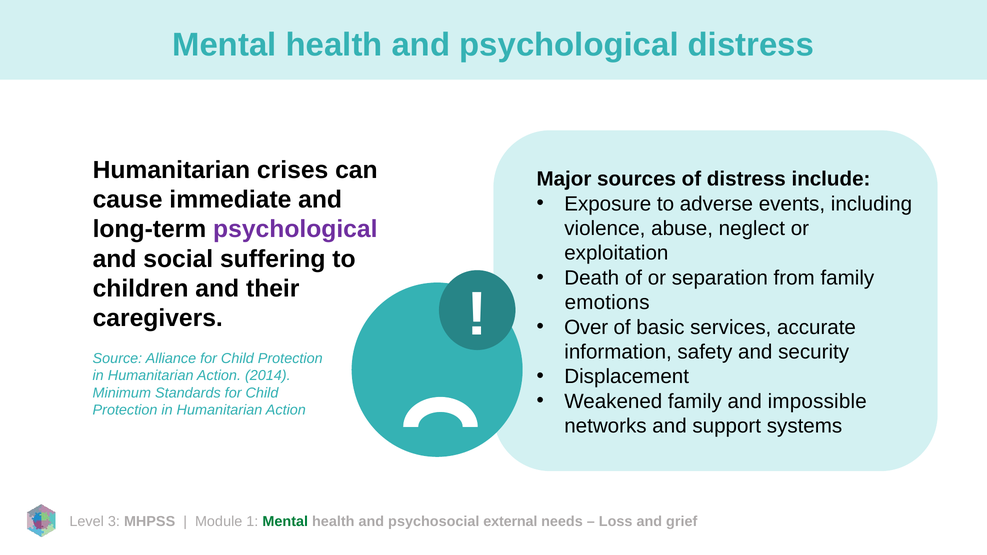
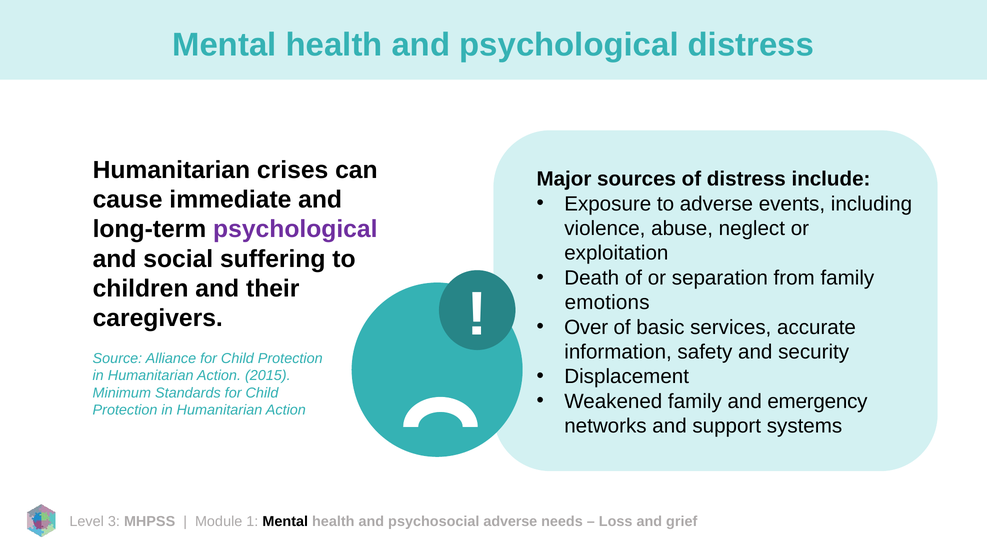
2014: 2014 -> 2015 (268, 376)
impossible: impossible -> emergency (817, 401)
Mental colour: green -> black (285, 522)
external: external -> adverse (510, 522)
